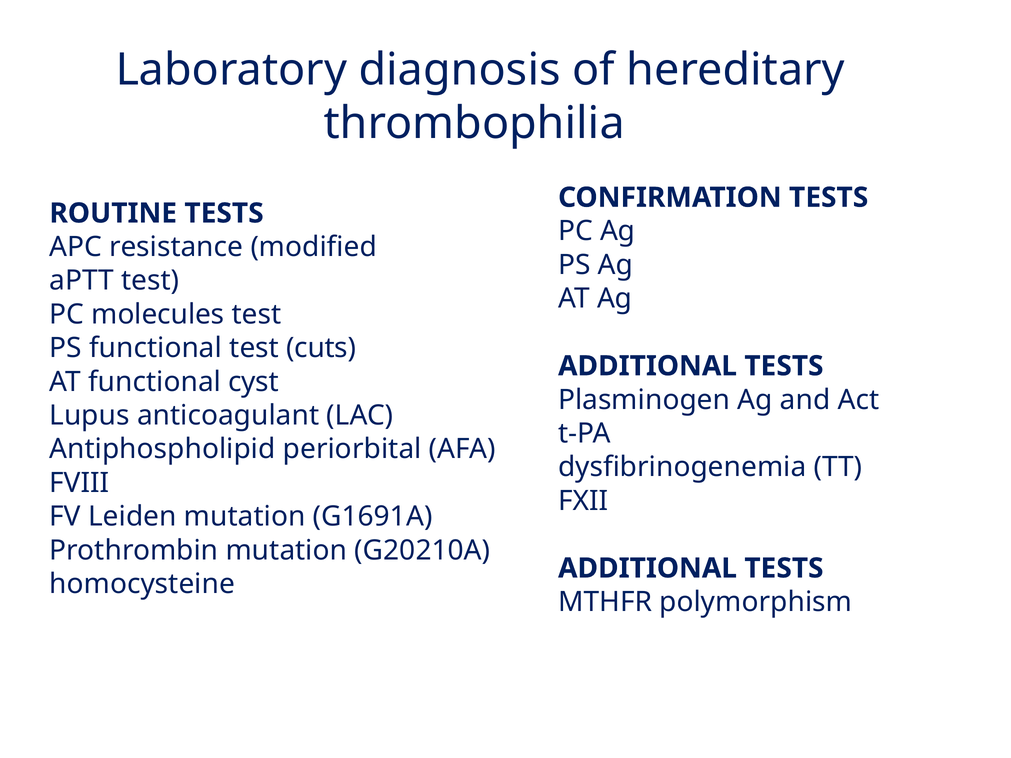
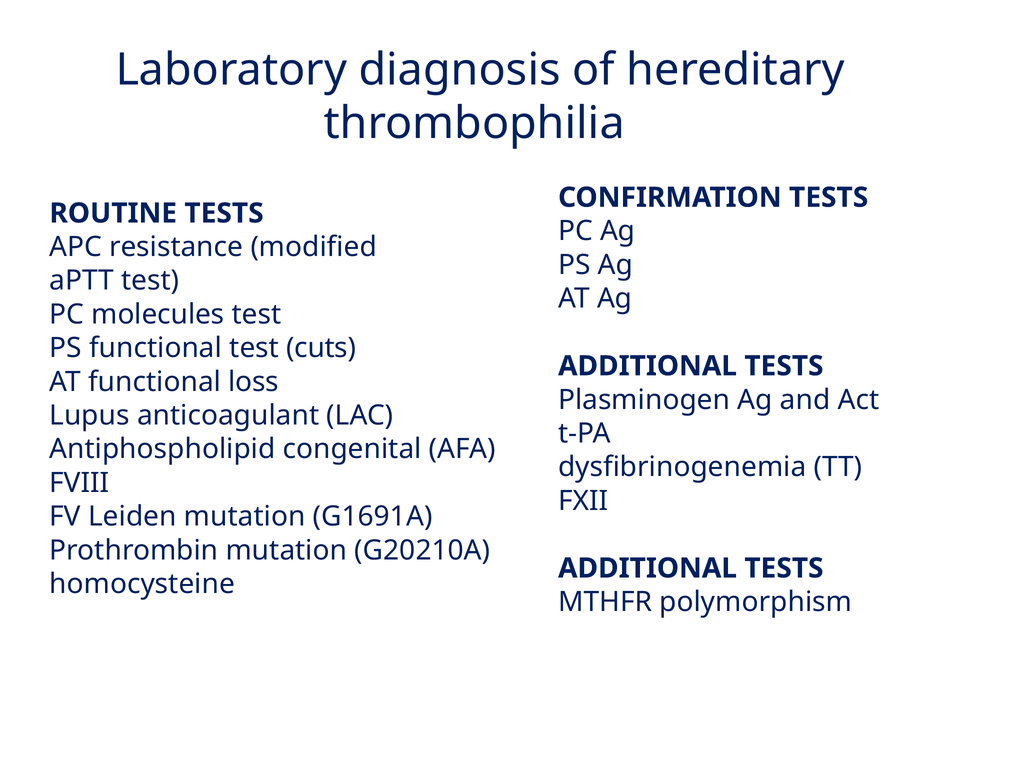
cyst: cyst -> loss (254, 382)
periorbital: periorbital -> congenital (352, 449)
